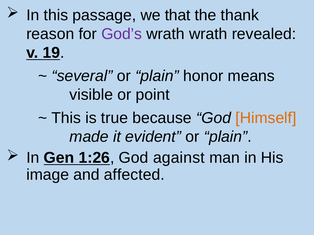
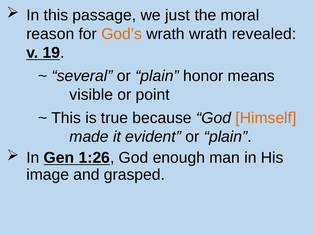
that: that -> just (177, 15)
thank: thank -> moral (240, 15)
God’s colour: purple -> orange (122, 34)
against: against -> enough (179, 158)
affected: affected -> grasped (134, 175)
